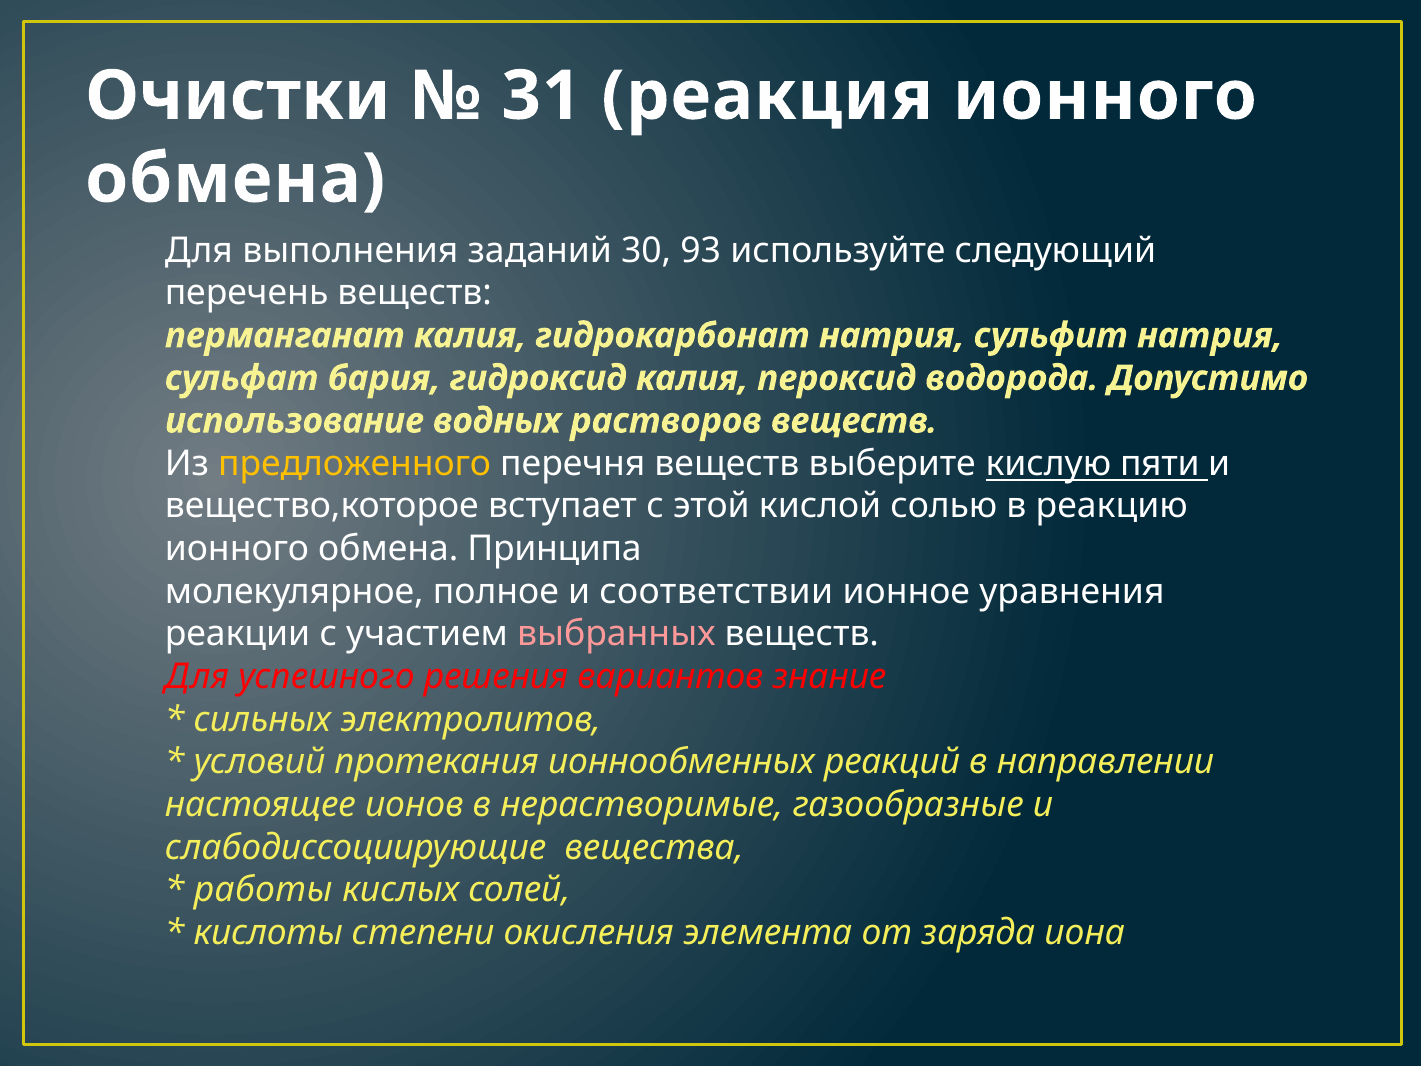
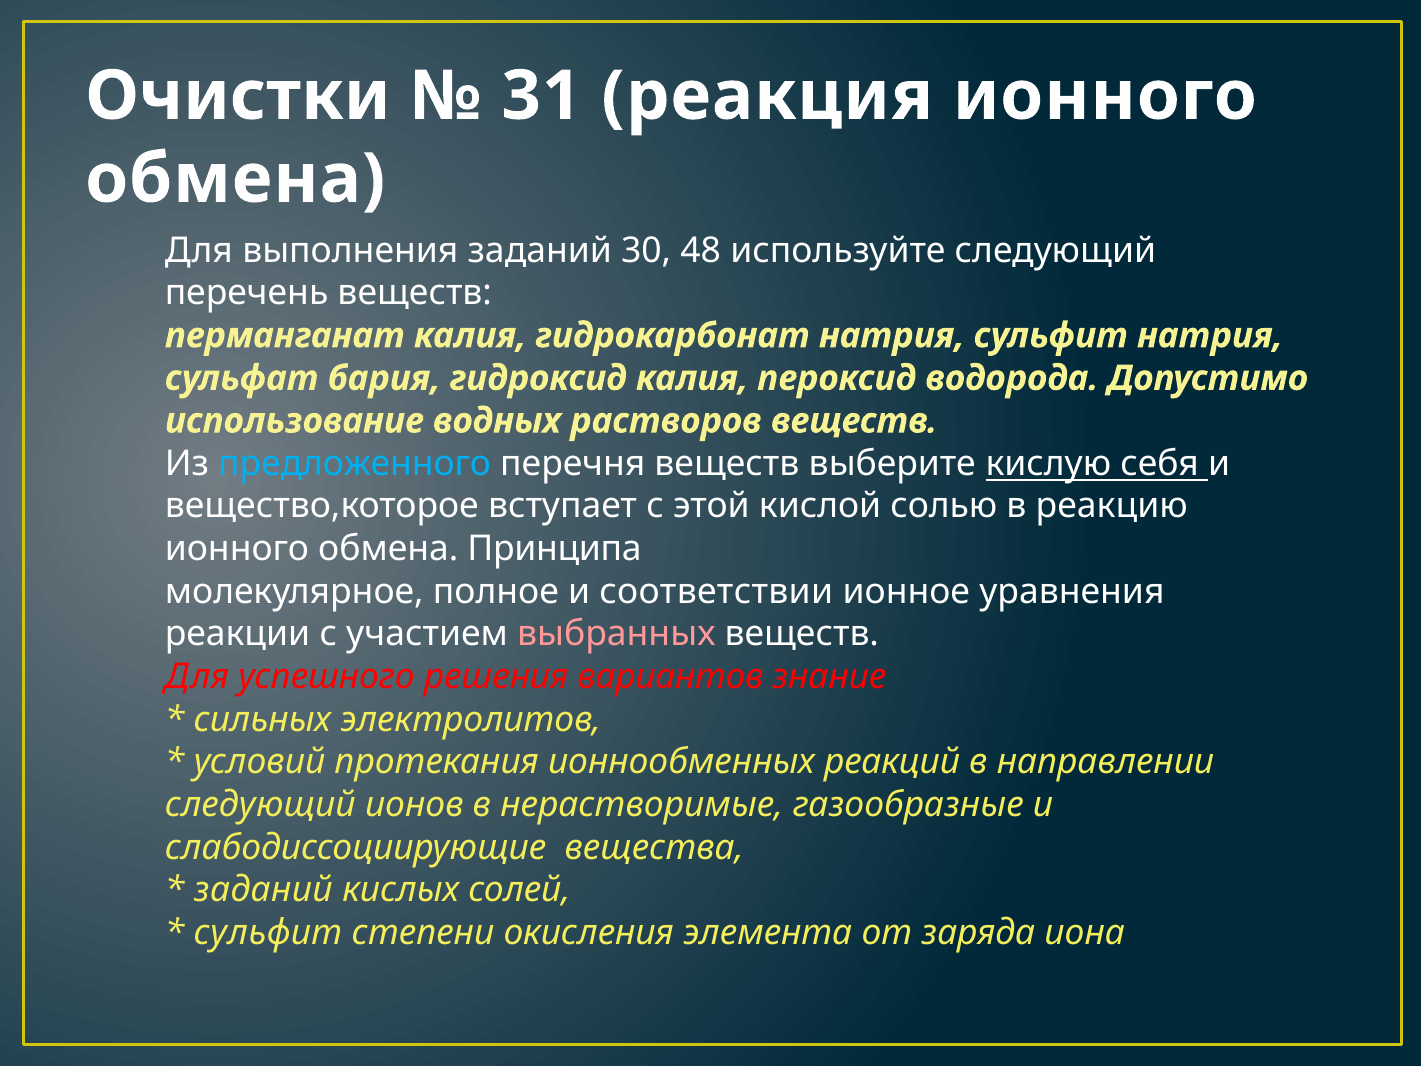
93: 93 -> 48 (701, 250)
предложенного colour: yellow -> light blue (355, 463)
пяти: пяти -> себя (1160, 463)
настоящее: настоящее -> следующий (260, 804)
работы: работы -> заданий (263, 890)
кислоты: кислоты -> сульфит (268, 932)
